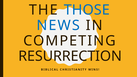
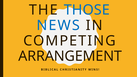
RESURRECTION: RESURRECTION -> ARRANGEMENT (70, 56)
